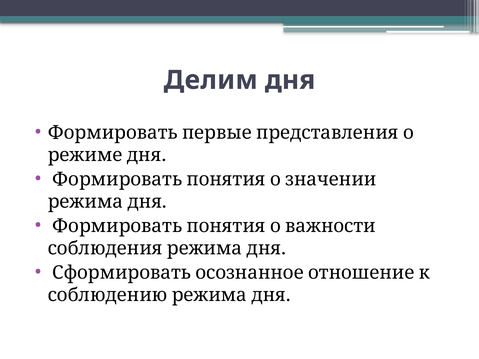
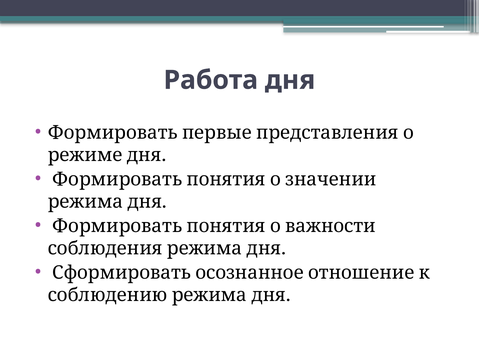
Делим: Делим -> Работа (211, 80)
